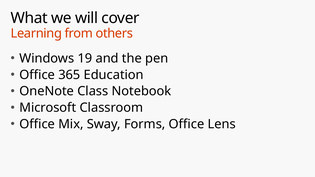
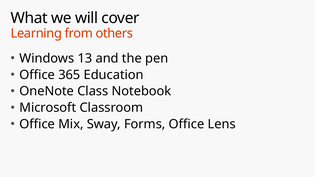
19: 19 -> 13 (85, 58)
